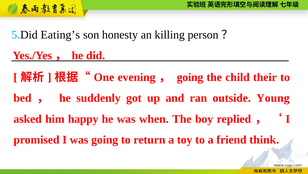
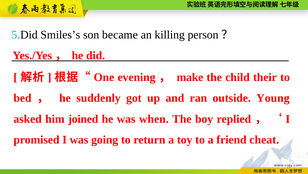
Eating’s: Eating’s -> Smiles’s (60, 35)
honesty: honesty -> became (120, 35)
going: going -> make (190, 77)
happy: happy -> joined (83, 118)
think: think -> cheat (264, 139)
